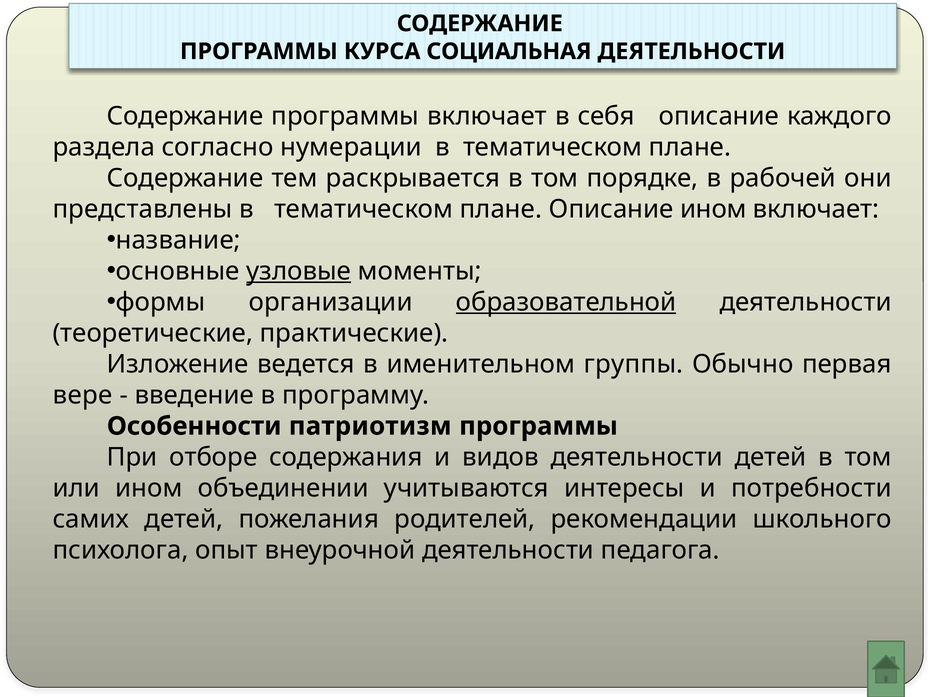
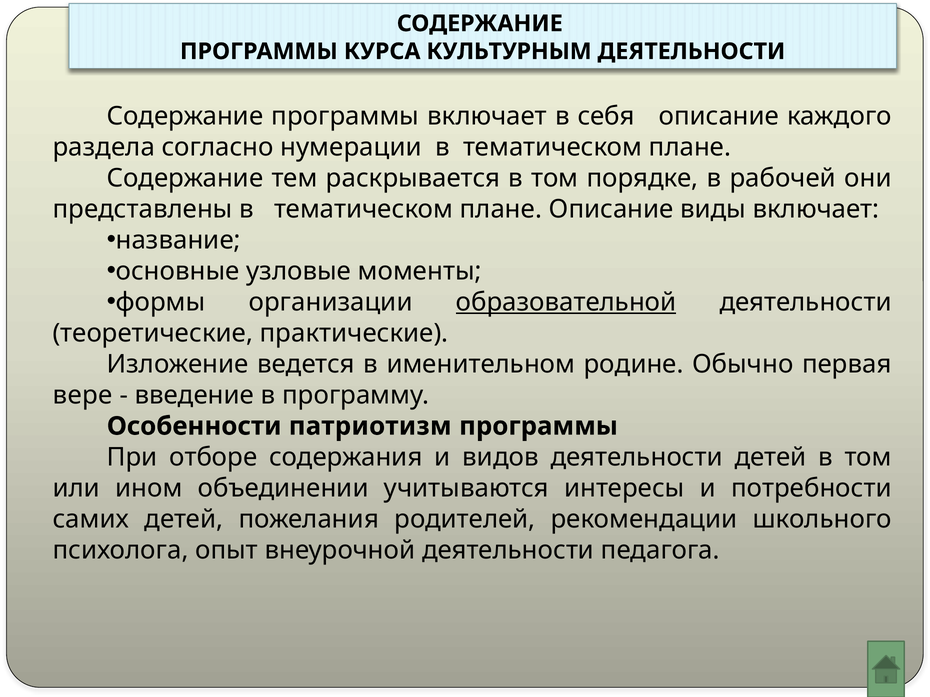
СОЦИАЛЬНАЯ: СОЦИАЛЬНАЯ -> КУЛЬТУРНЫМ (509, 51)
Описание ином: ином -> виды (713, 209)
узловые underline: present -> none (299, 271)
группы: группы -> родине (634, 364)
